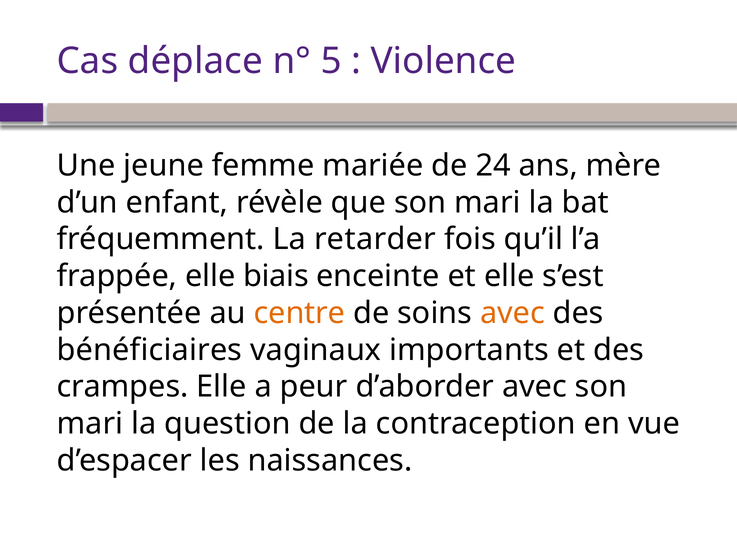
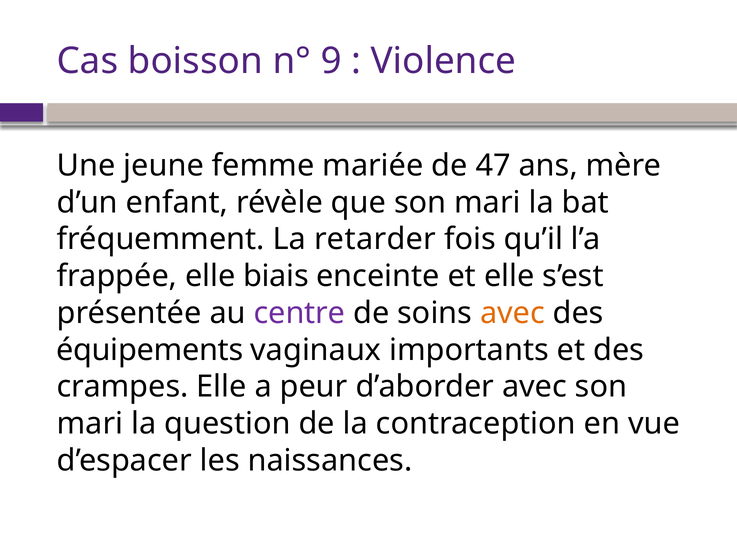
déplace: déplace -> boisson (195, 61)
5: 5 -> 9 (331, 61)
24: 24 -> 47 (493, 166)
centre colour: orange -> purple (299, 313)
bénéficiaires: bénéficiaires -> équipements (150, 350)
